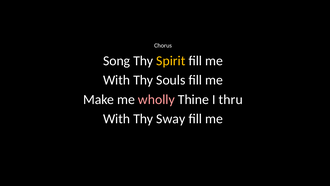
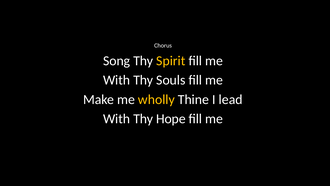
wholly colour: pink -> yellow (156, 99)
thru: thru -> lead (231, 99)
Sway: Sway -> Hope (171, 119)
